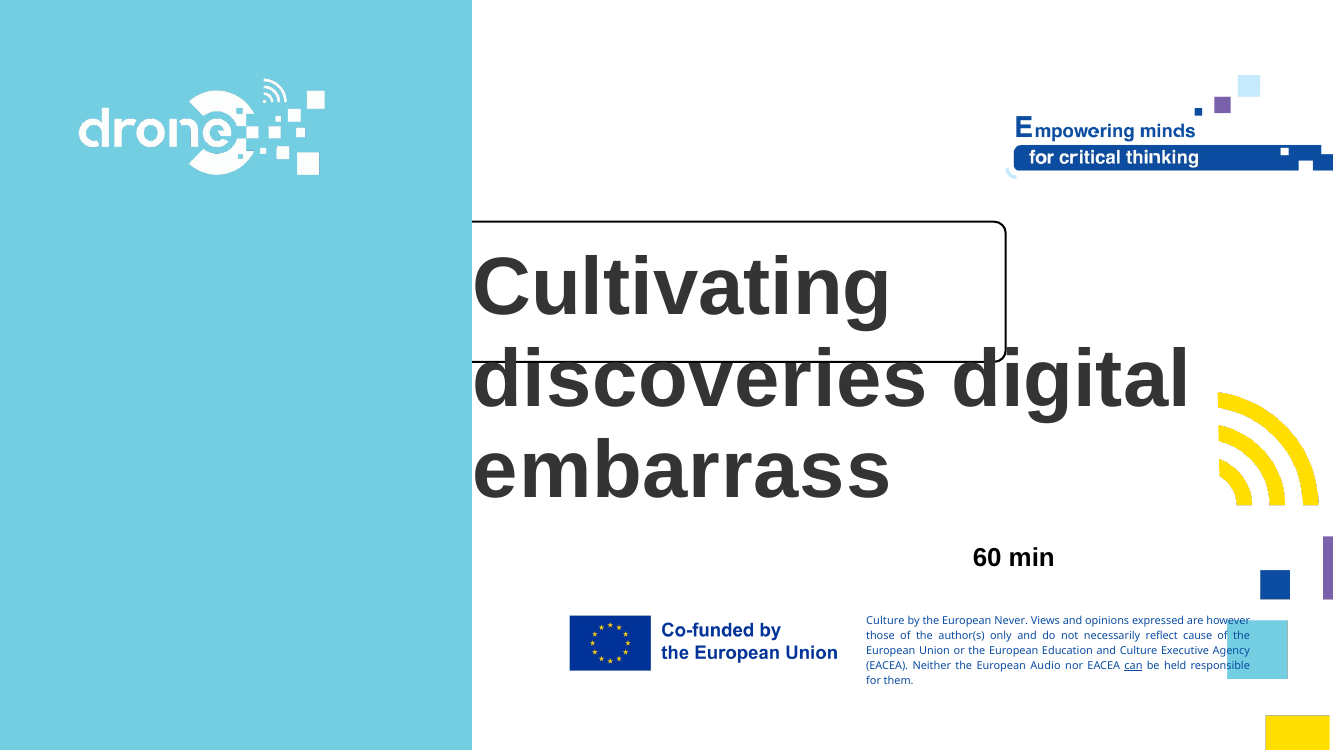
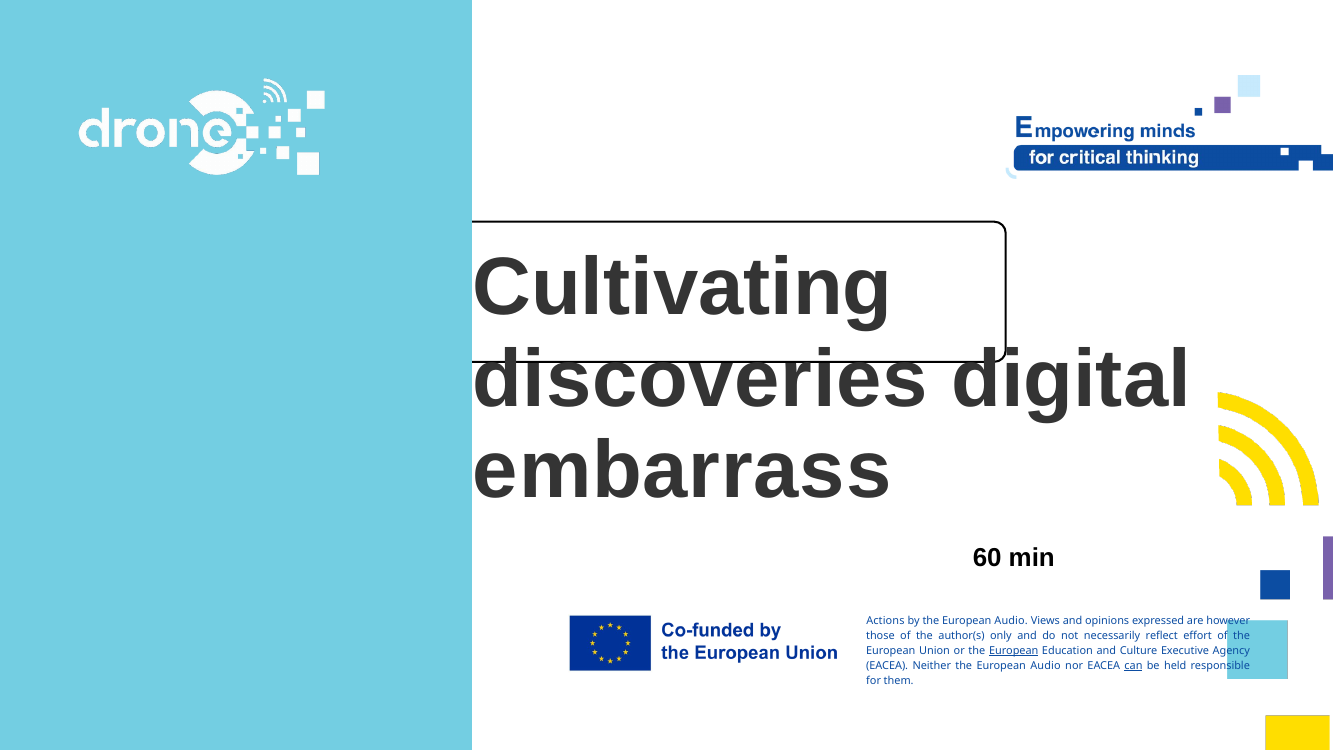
Culture: Culture -> Actions (885, 620)
by the European Never: Never -> Audio (1011, 620)
cause: cause -> effort (1198, 635)
European underline: none -> present (1014, 650)
